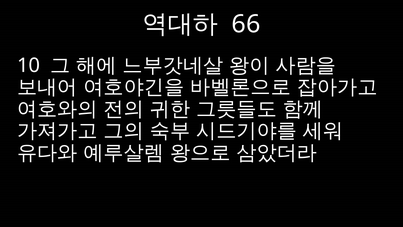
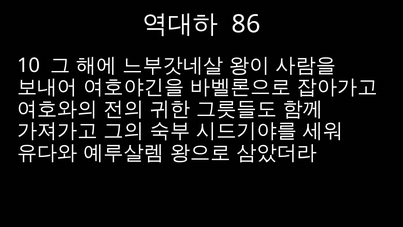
66: 66 -> 86 (246, 24)
